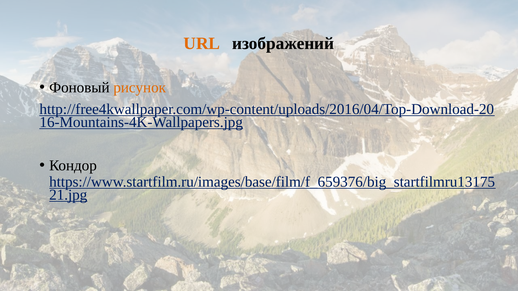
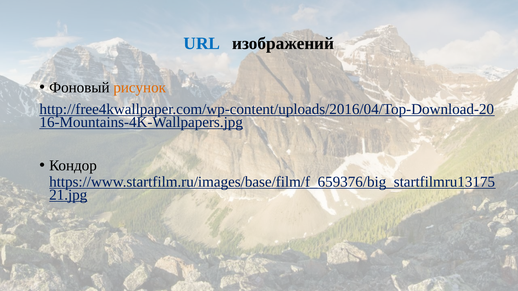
URL colour: orange -> blue (202, 44)
